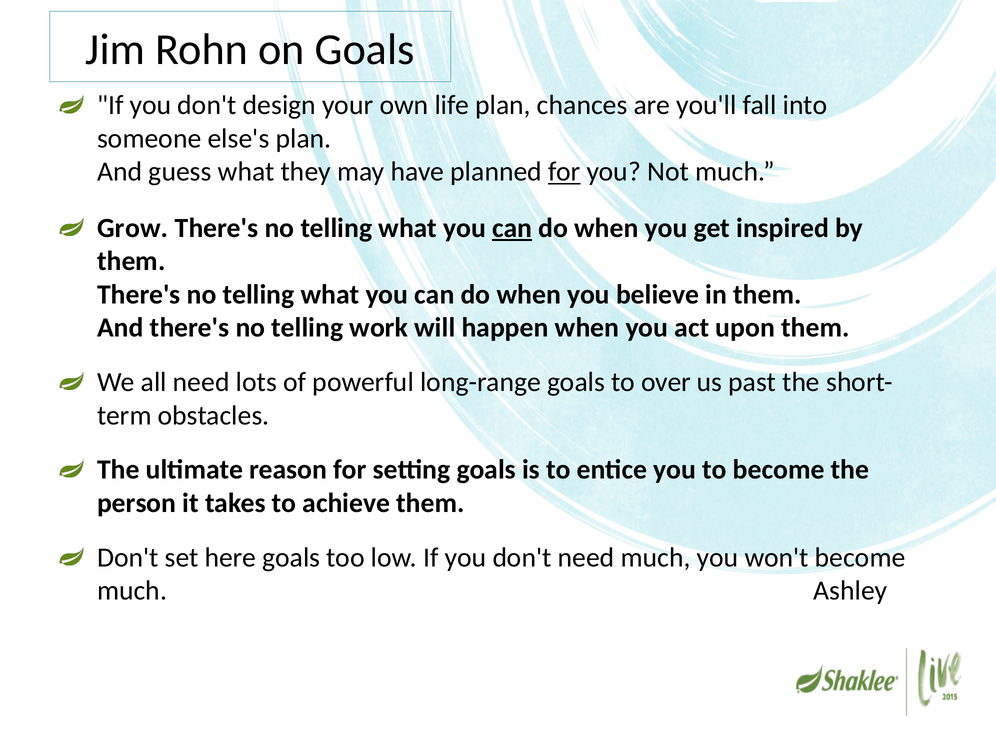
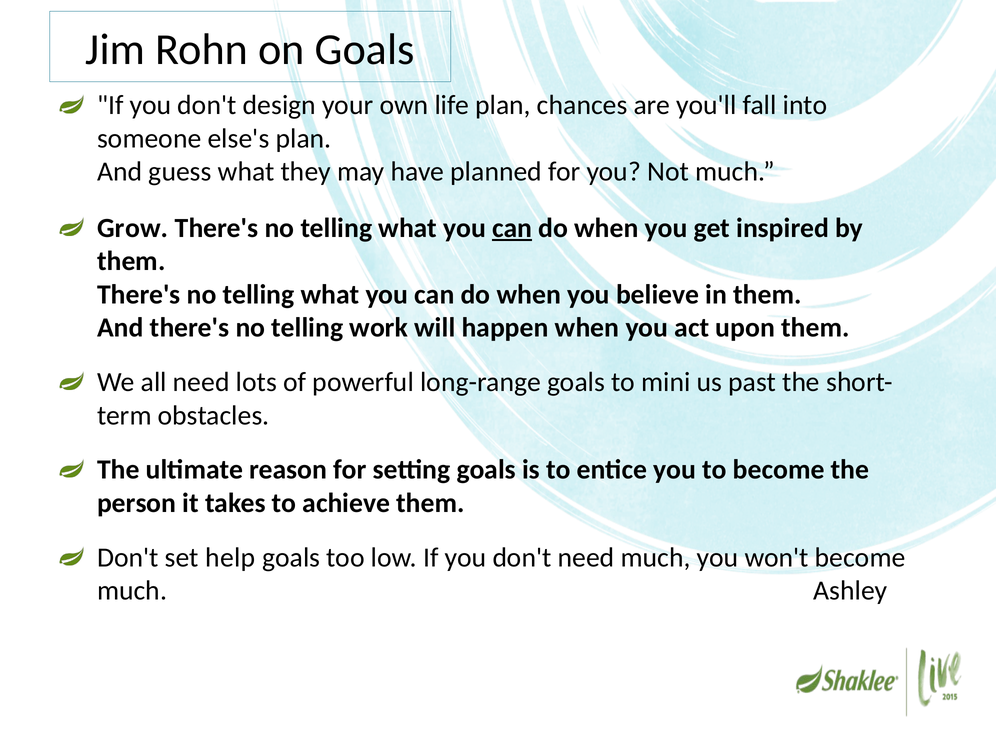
for underline: present -> none (564, 172)
over: over -> mini (666, 382)
here: here -> help (230, 557)
